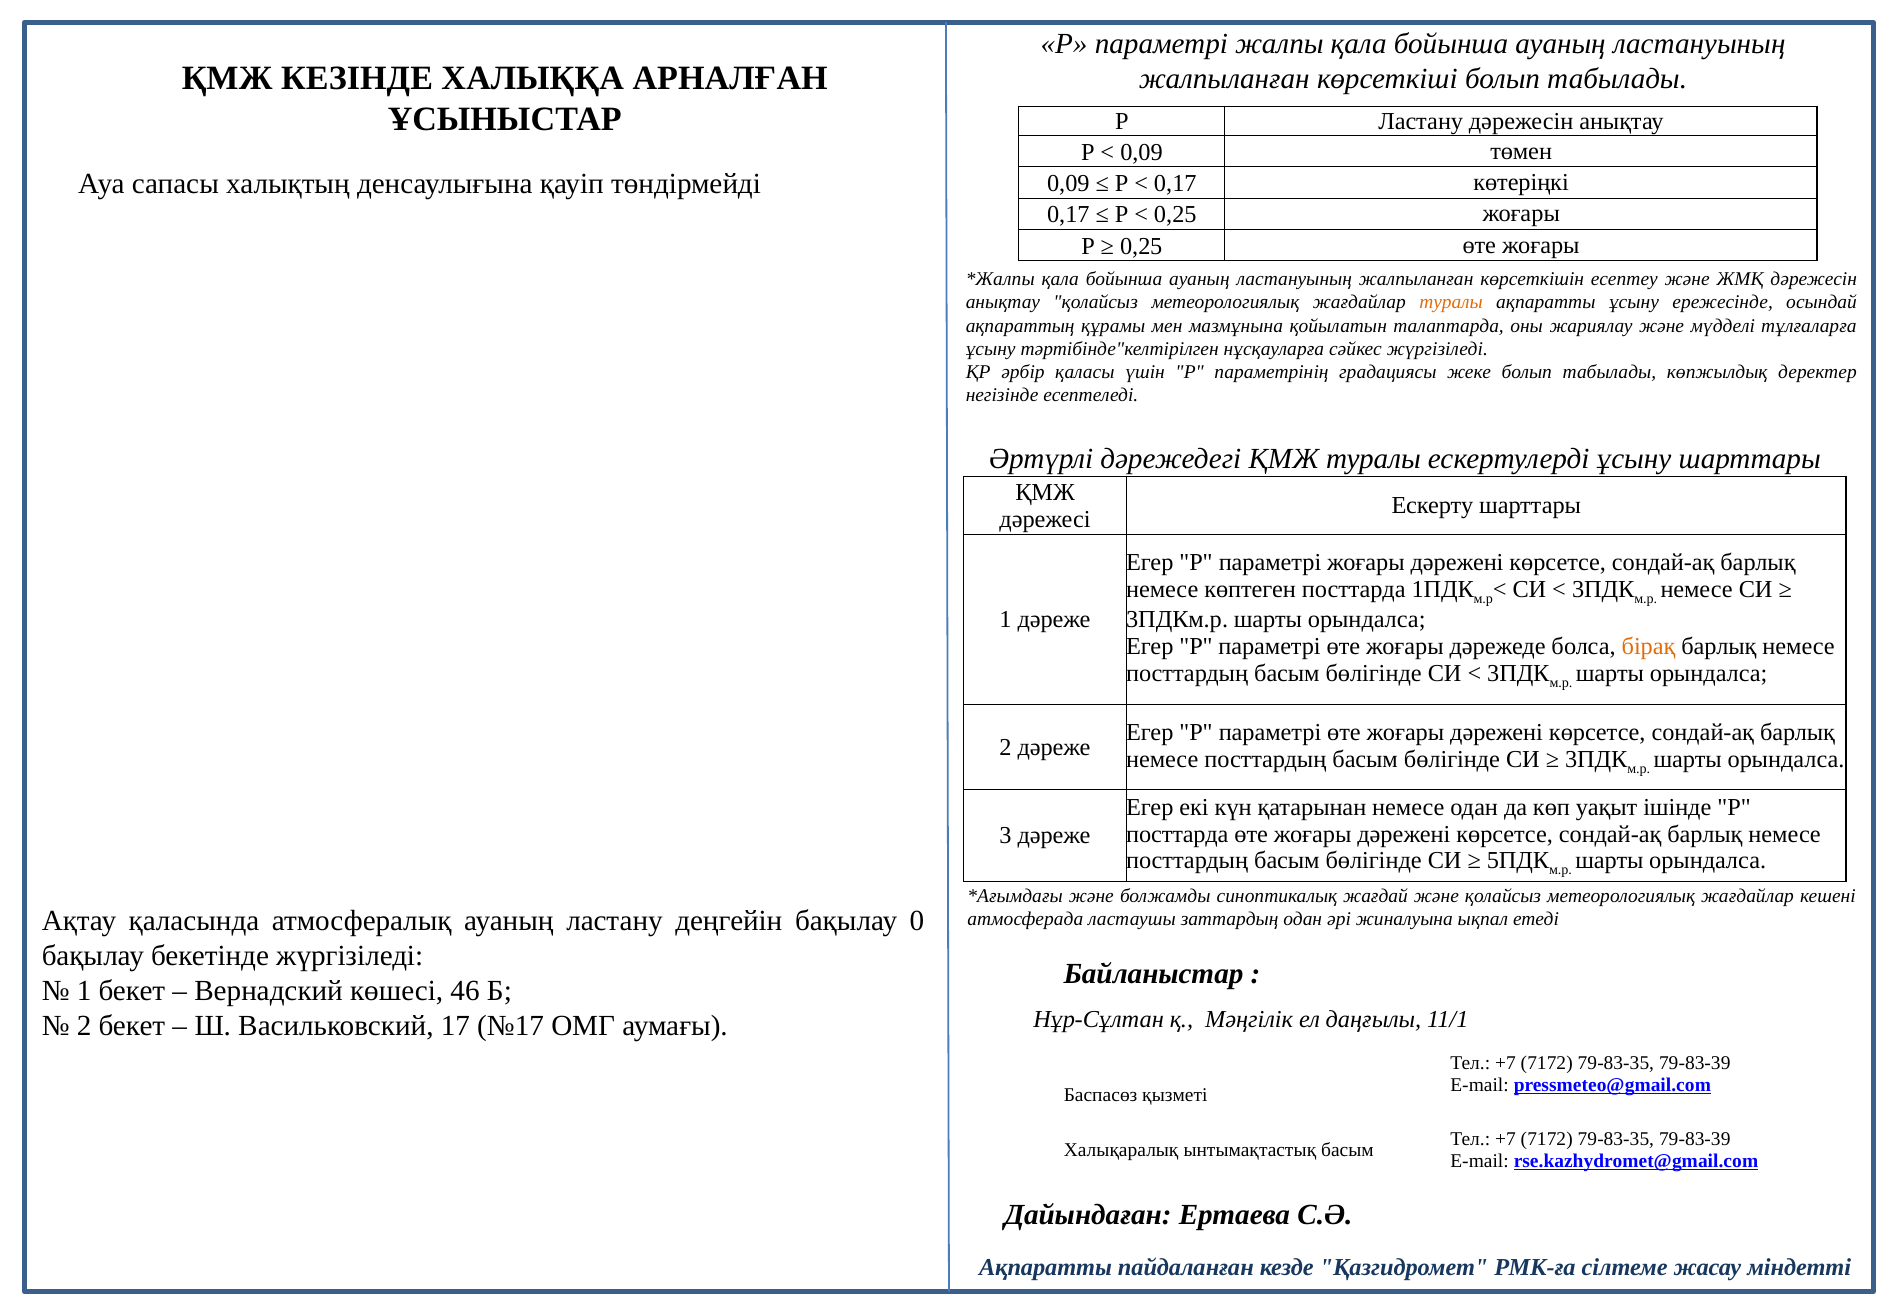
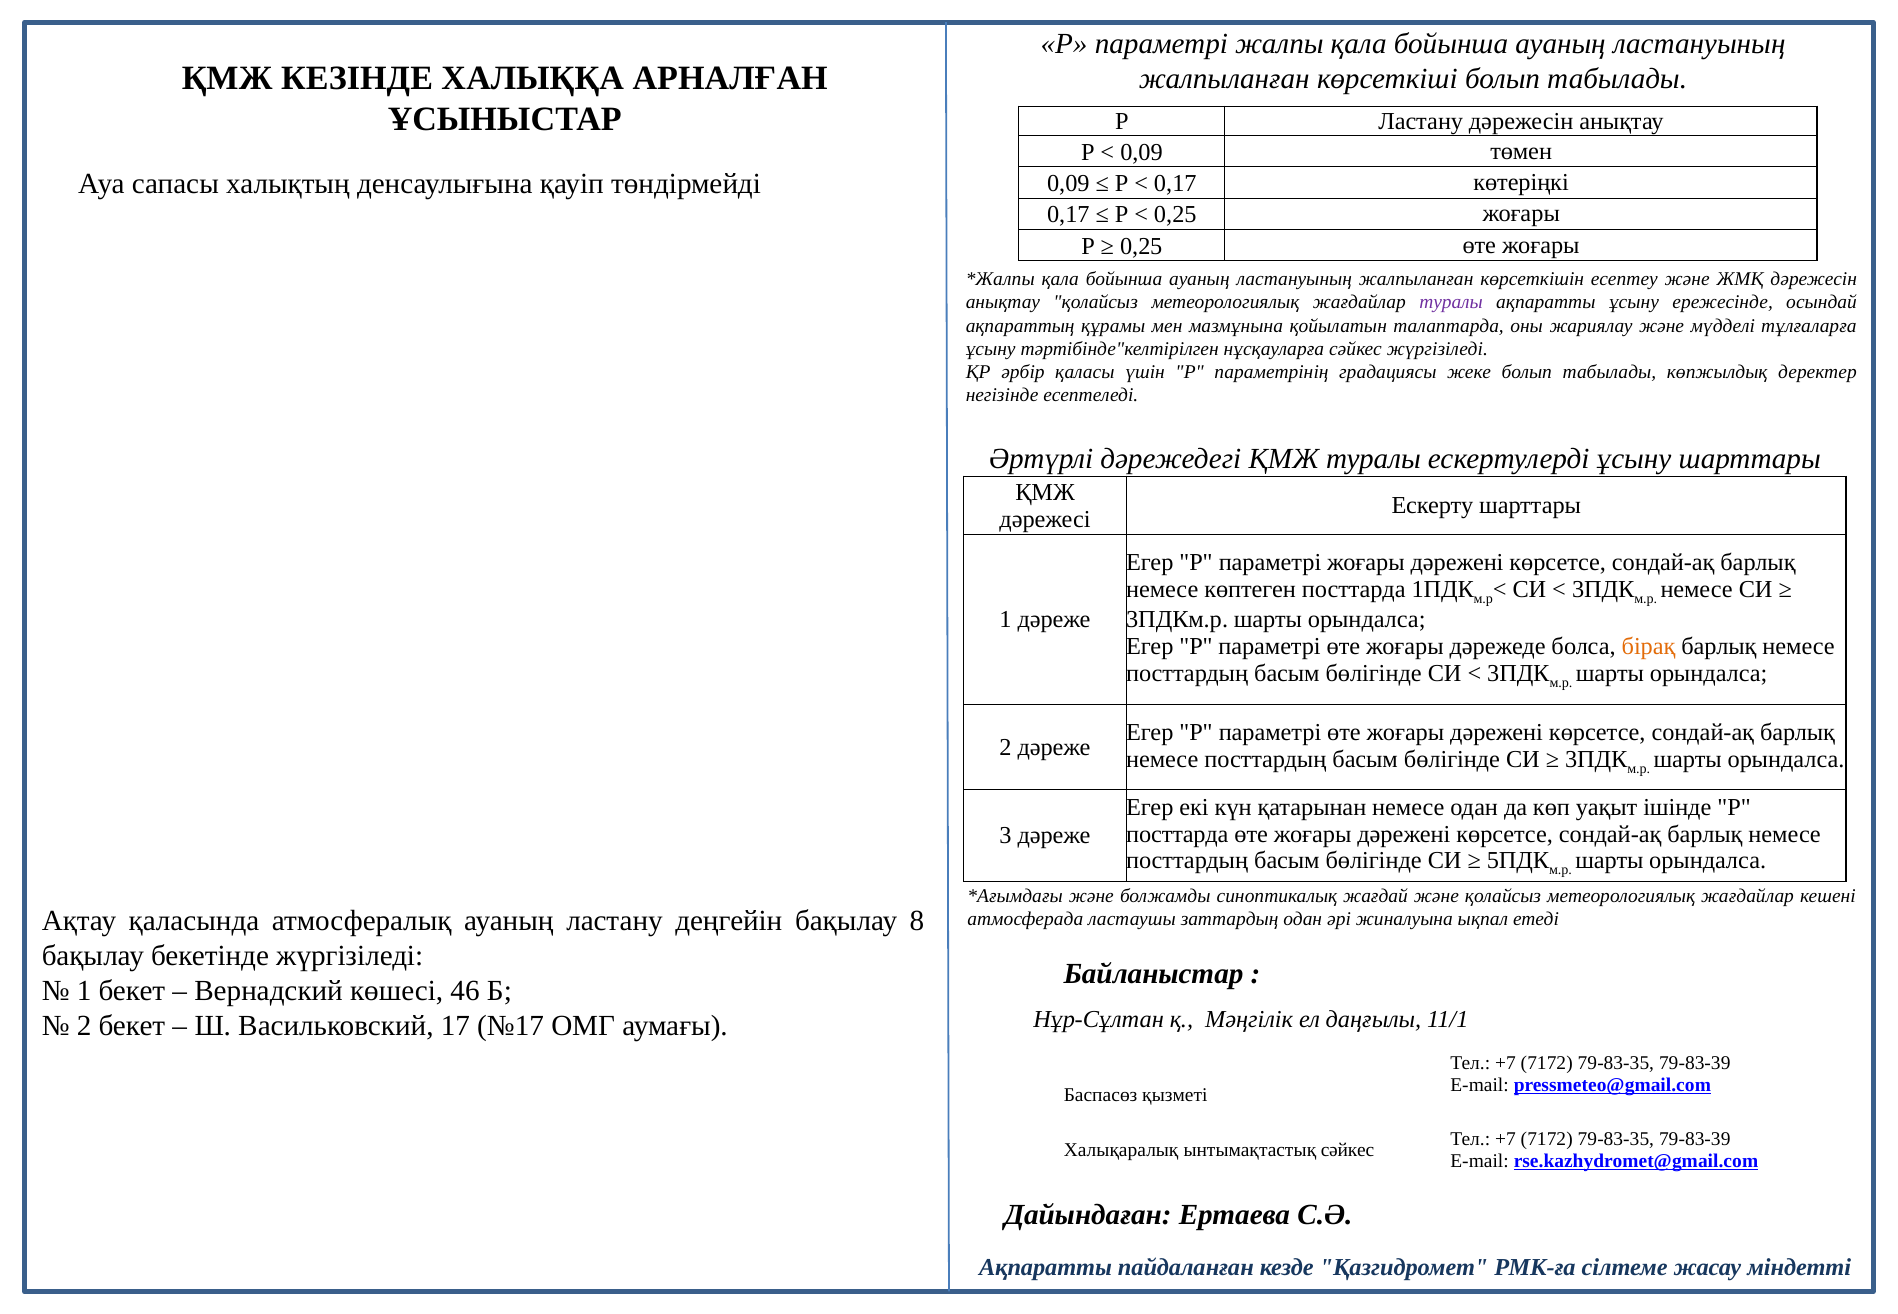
туралы colour: orange -> purple (1451, 302)
0: 0 -> 8 (917, 921)
ынтымақтастық басым: басым -> сәйкес (1347, 1150)
